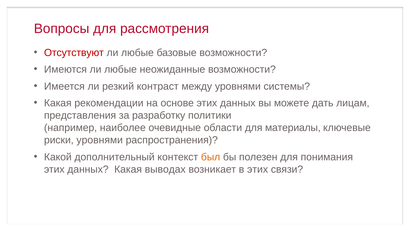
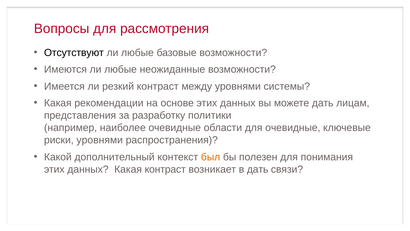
Отсутствуют colour: red -> black (74, 53)
для материалы: материалы -> очевидные (293, 128)
Какая выводах: выводах -> контраст (165, 169)
в этих: этих -> дать (258, 169)
